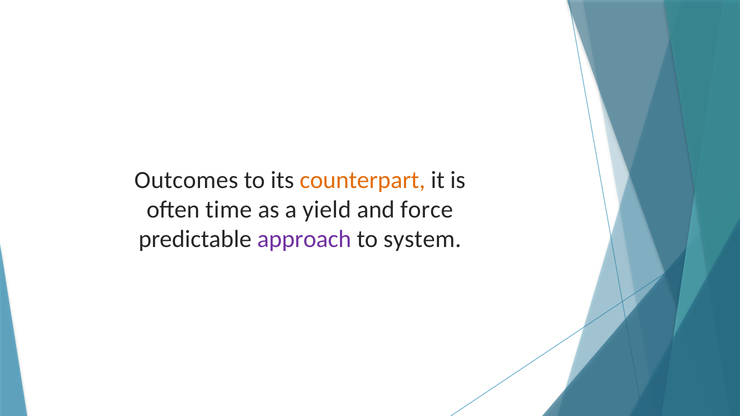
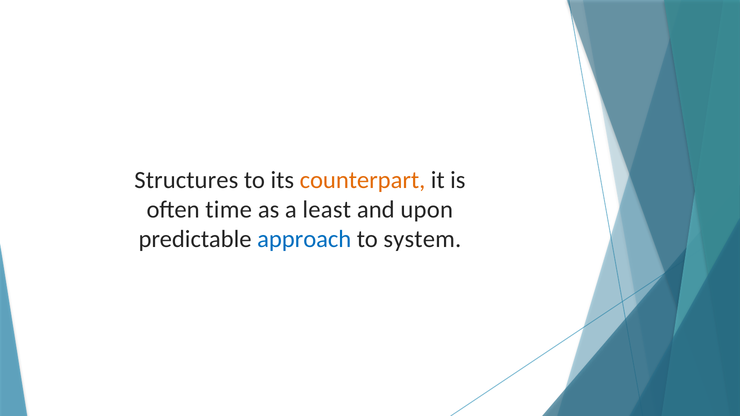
Outcomes: Outcomes -> Structures (186, 180)
yield: yield -> least (327, 210)
force: force -> upon (427, 210)
approach colour: purple -> blue (304, 239)
